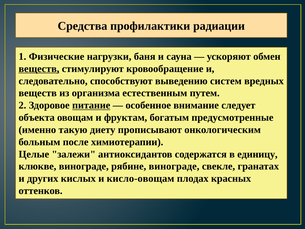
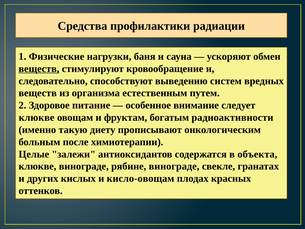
питание underline: present -> none (91, 105)
объекта: объекта -> клюкве (37, 117)
предусмотренные: предусмотренные -> радиоактивности (232, 117)
единицу: единицу -> объекта (257, 154)
